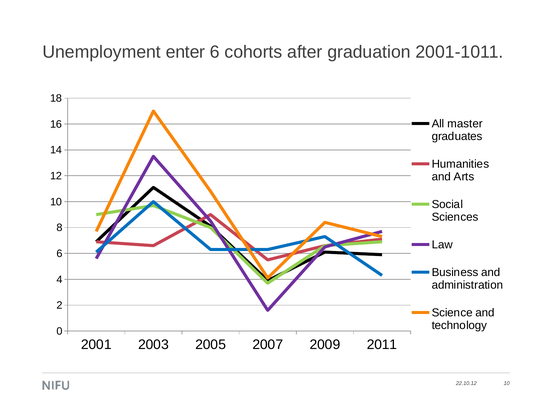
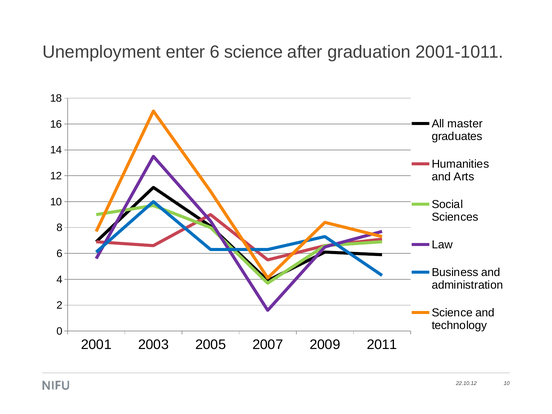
6 cohorts: cohorts -> science (254, 52)
